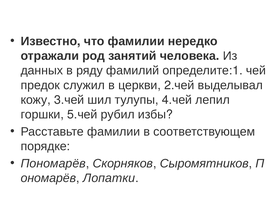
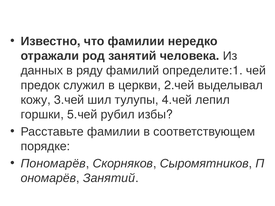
Лопатки: Лопатки -> Занятий (109, 178)
